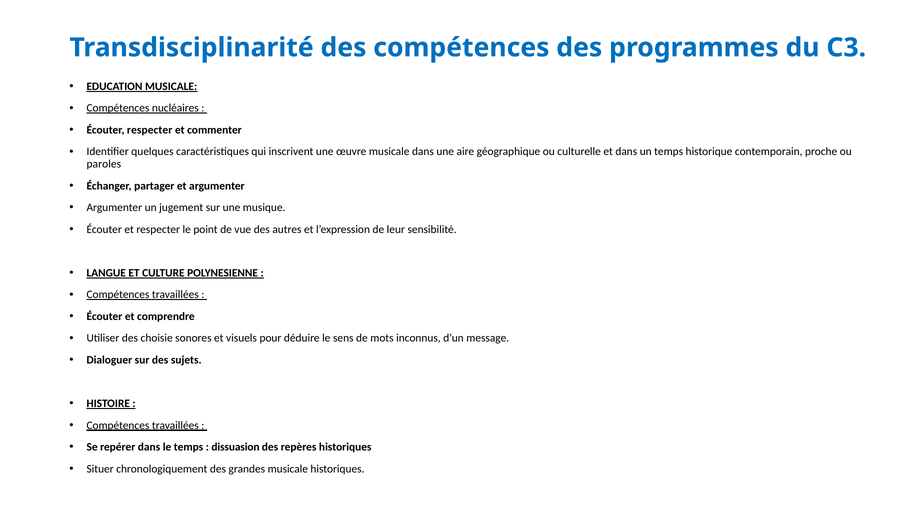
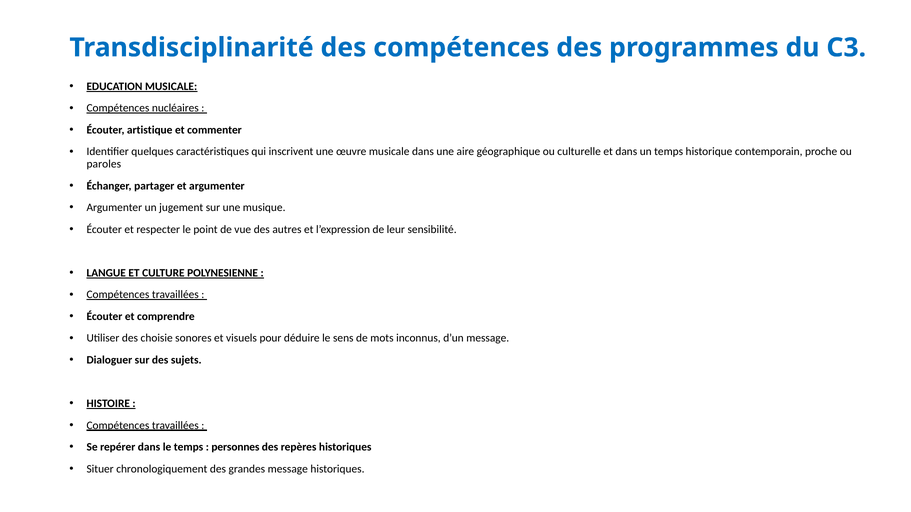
Écouter respecter: respecter -> artistique (150, 130)
dissuasion: dissuasion -> personnes (235, 447)
grandes musicale: musicale -> message (288, 469)
